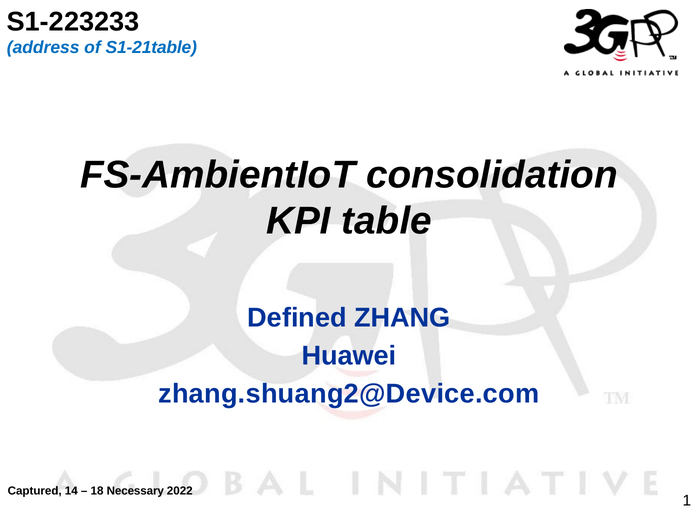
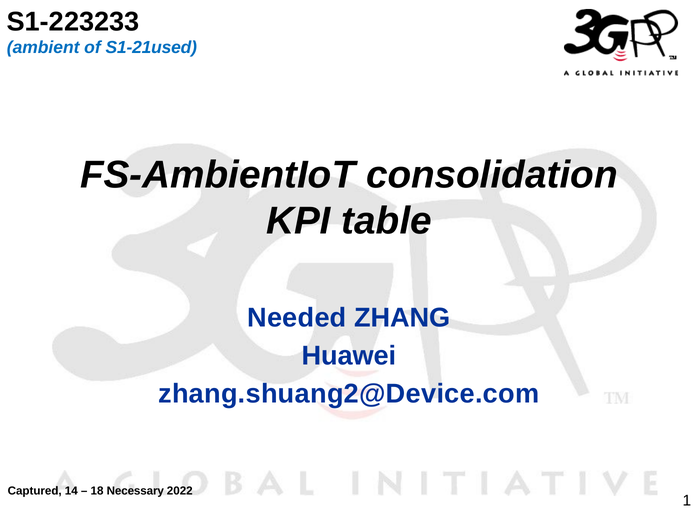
address: address -> ambient (43, 48)
S1-21table: S1-21table -> S1-21used (151, 48)
Defined: Defined -> Needed (297, 318)
